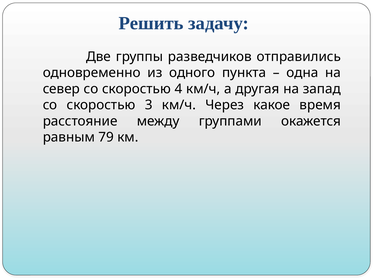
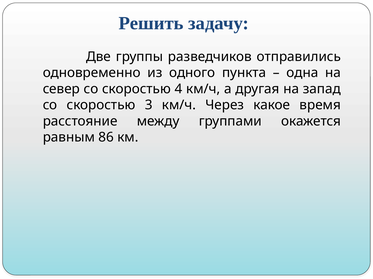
79: 79 -> 86 (106, 138)
